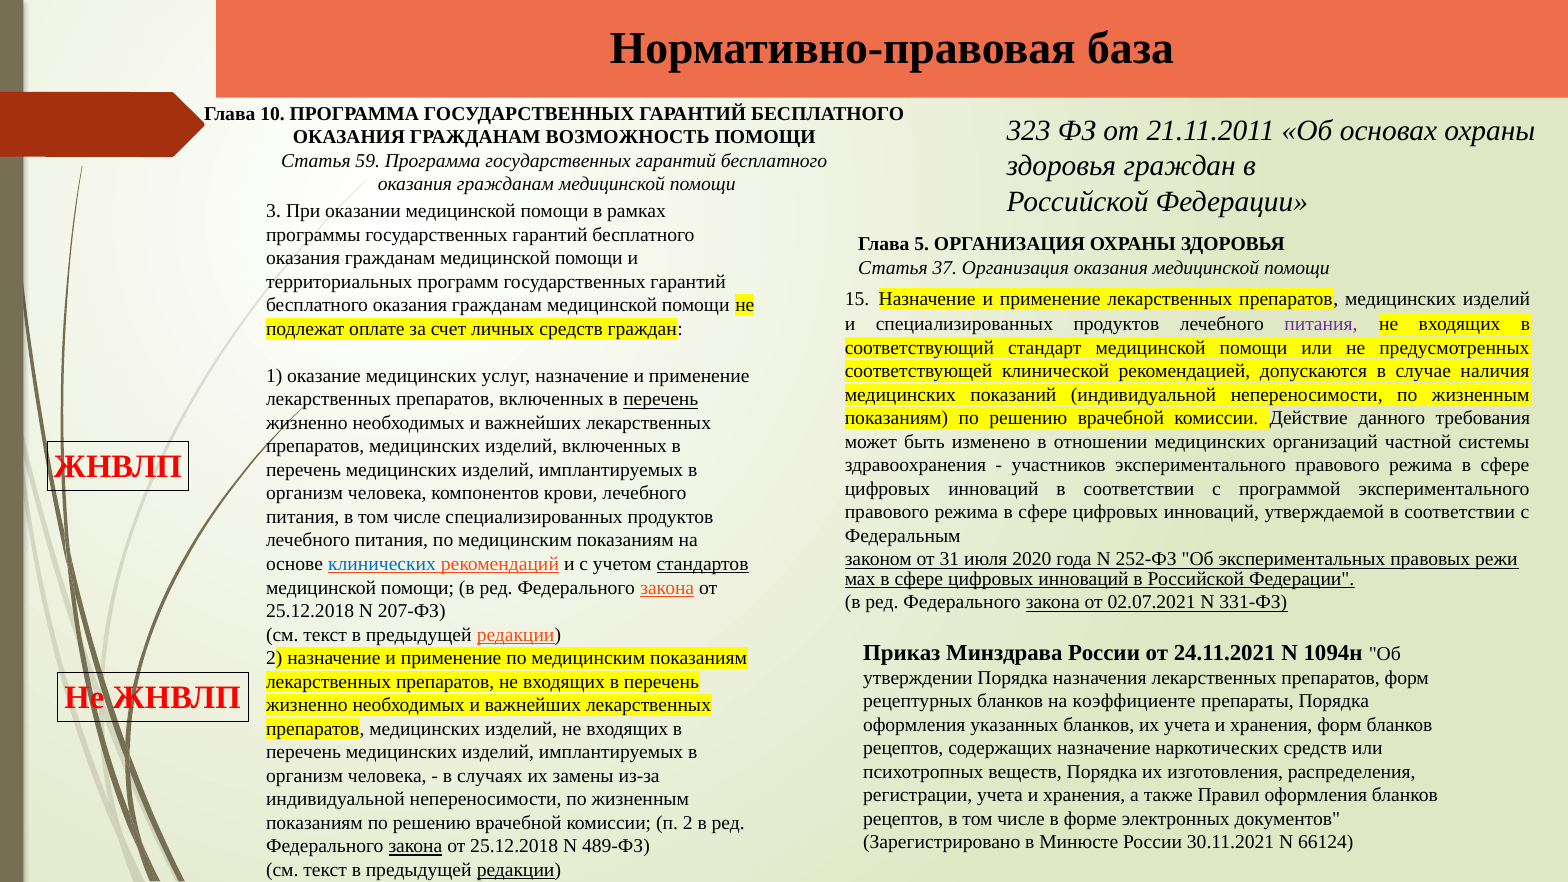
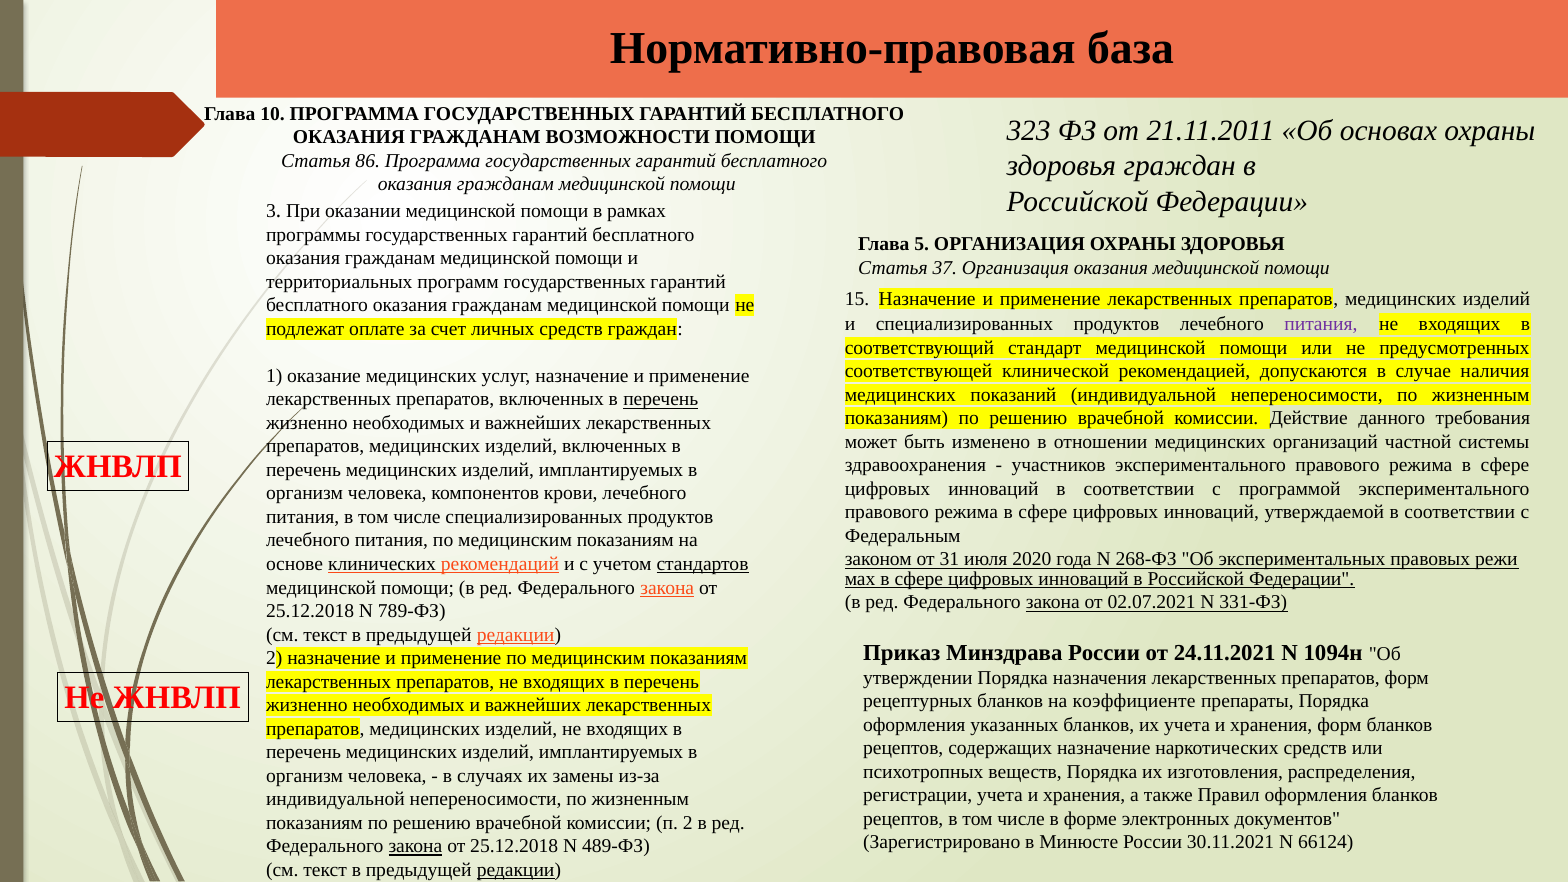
ВОЗМОЖНОСТЬ: ВОЗМОЖНОСТЬ -> ВОЗМОЖНОСТИ (628, 137)
59: 59 -> 86 (368, 161)
252-ФЗ: 252-ФЗ -> 268-ФЗ (1146, 559)
клинических colour: blue -> black (382, 564)
207-ФЗ: 207-ФЗ -> 789-ФЗ (412, 611)
